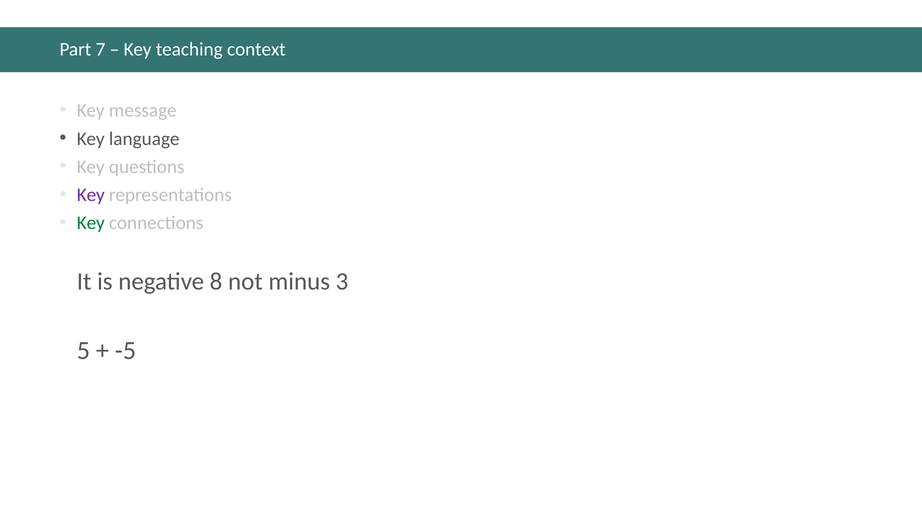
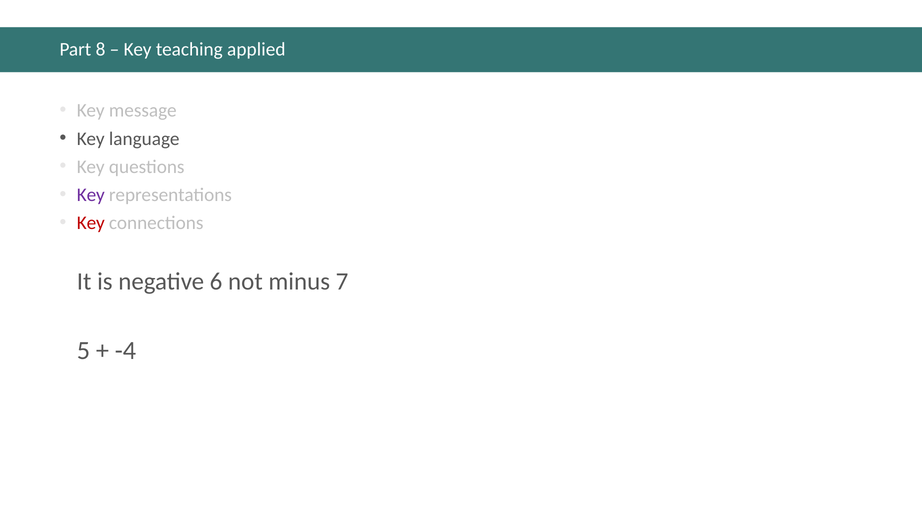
7: 7 -> 8 (101, 49)
context: context -> applied (256, 49)
Key colour: green -> red (91, 223)
8: 8 -> 6 (216, 281)
3: 3 -> 7 (342, 281)
-5: -5 -> -4 (125, 350)
